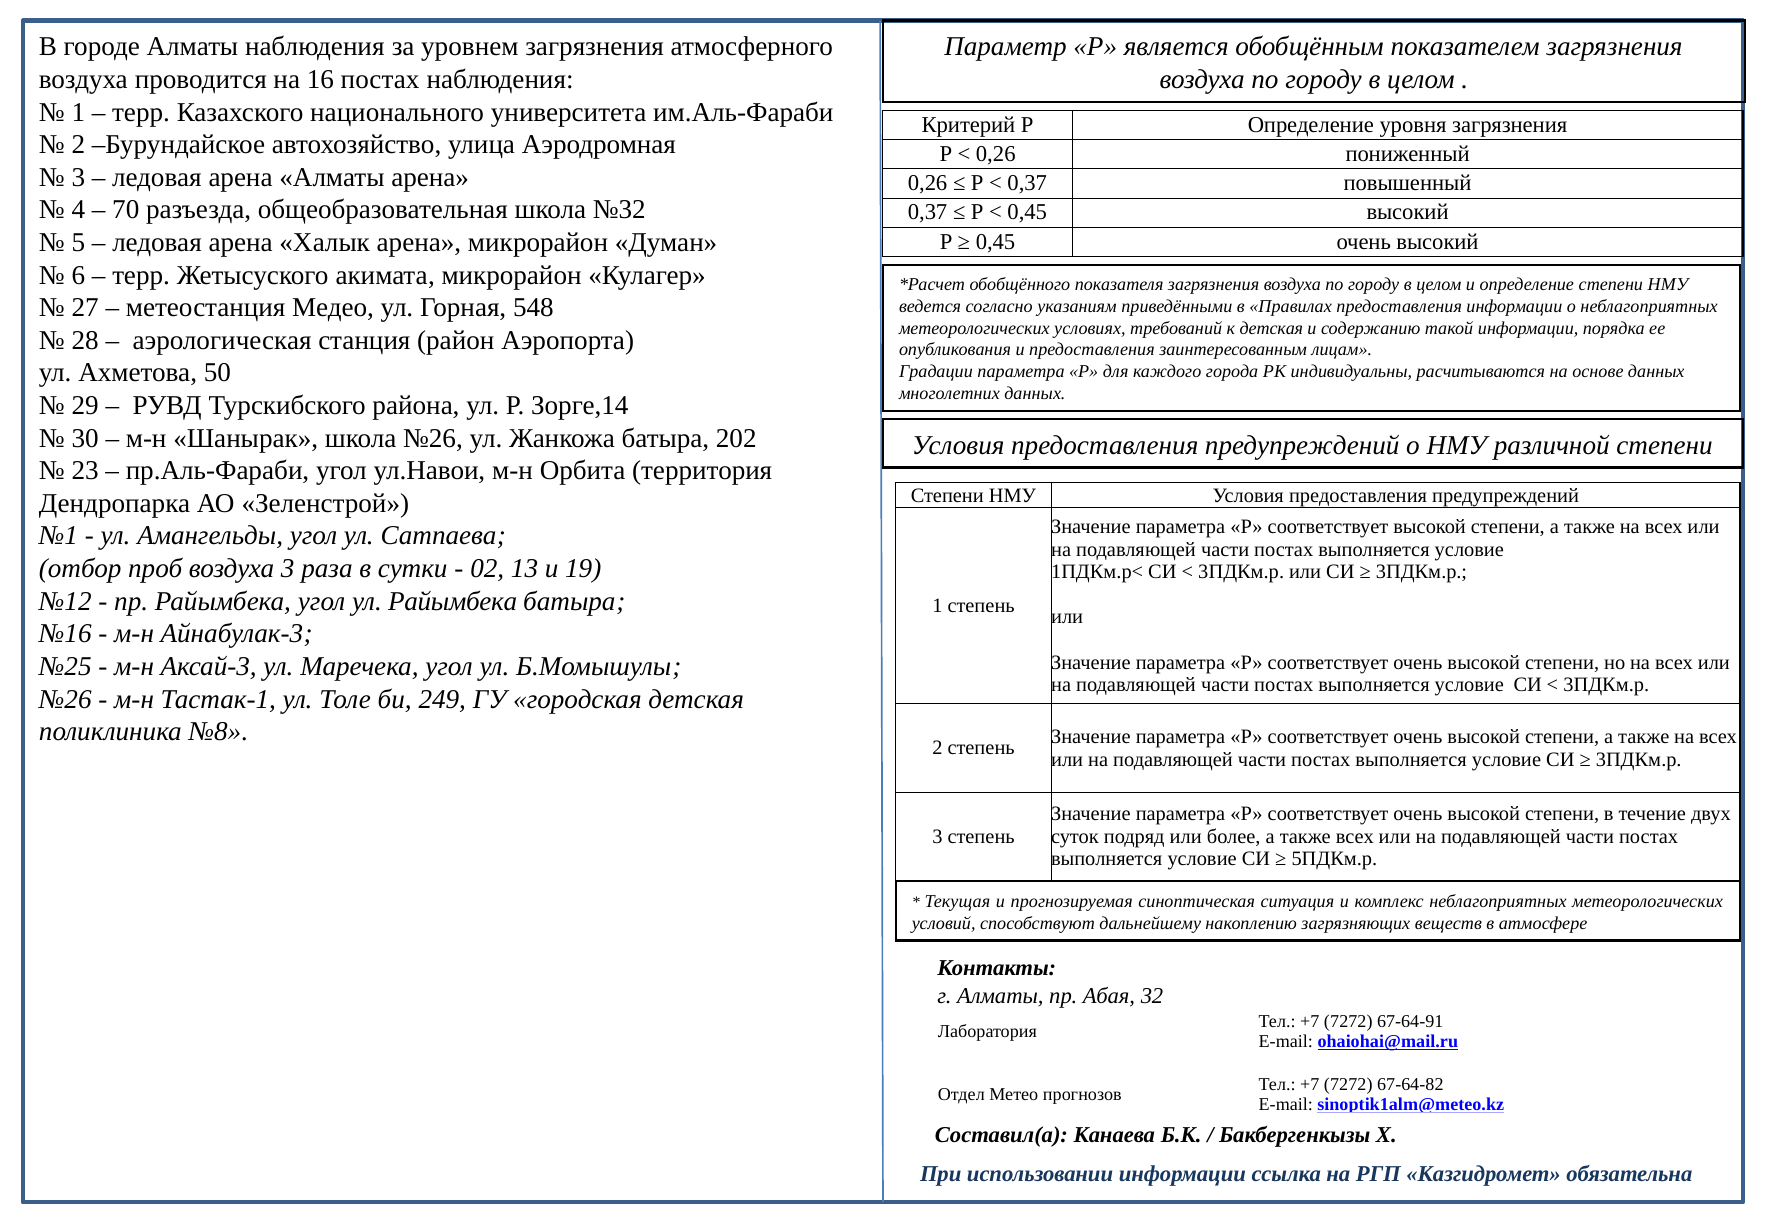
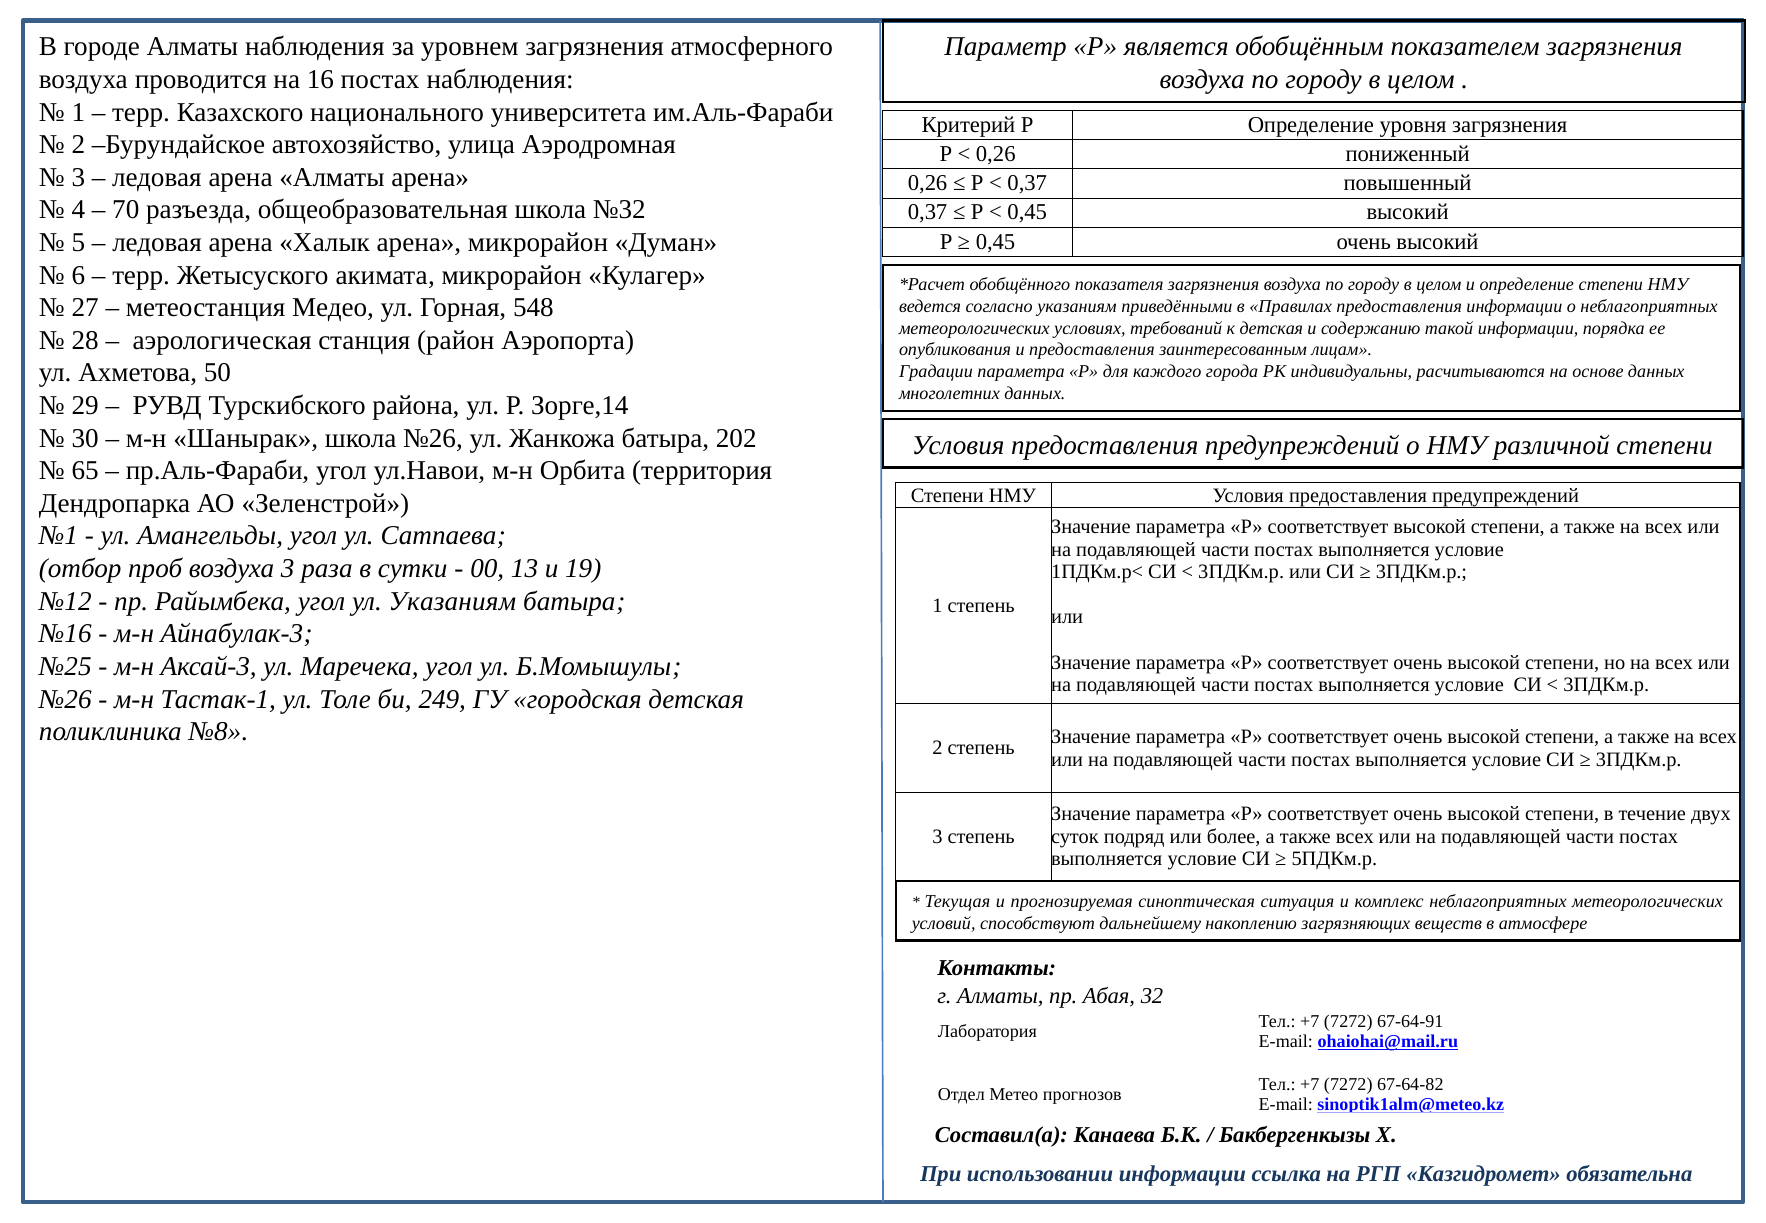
23: 23 -> 65 (85, 471)
02: 02 -> 00 (487, 568)
ул Райымбека: Райымбека -> Указаниям (452, 601)
